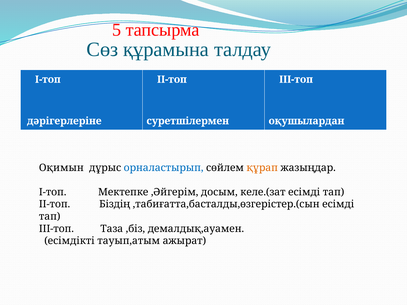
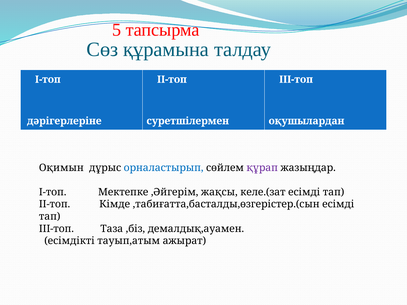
құрап colour: orange -> purple (262, 168)
досым: досым -> жақсы (219, 192)
Біздің: Біздің -> Кімде (115, 204)
